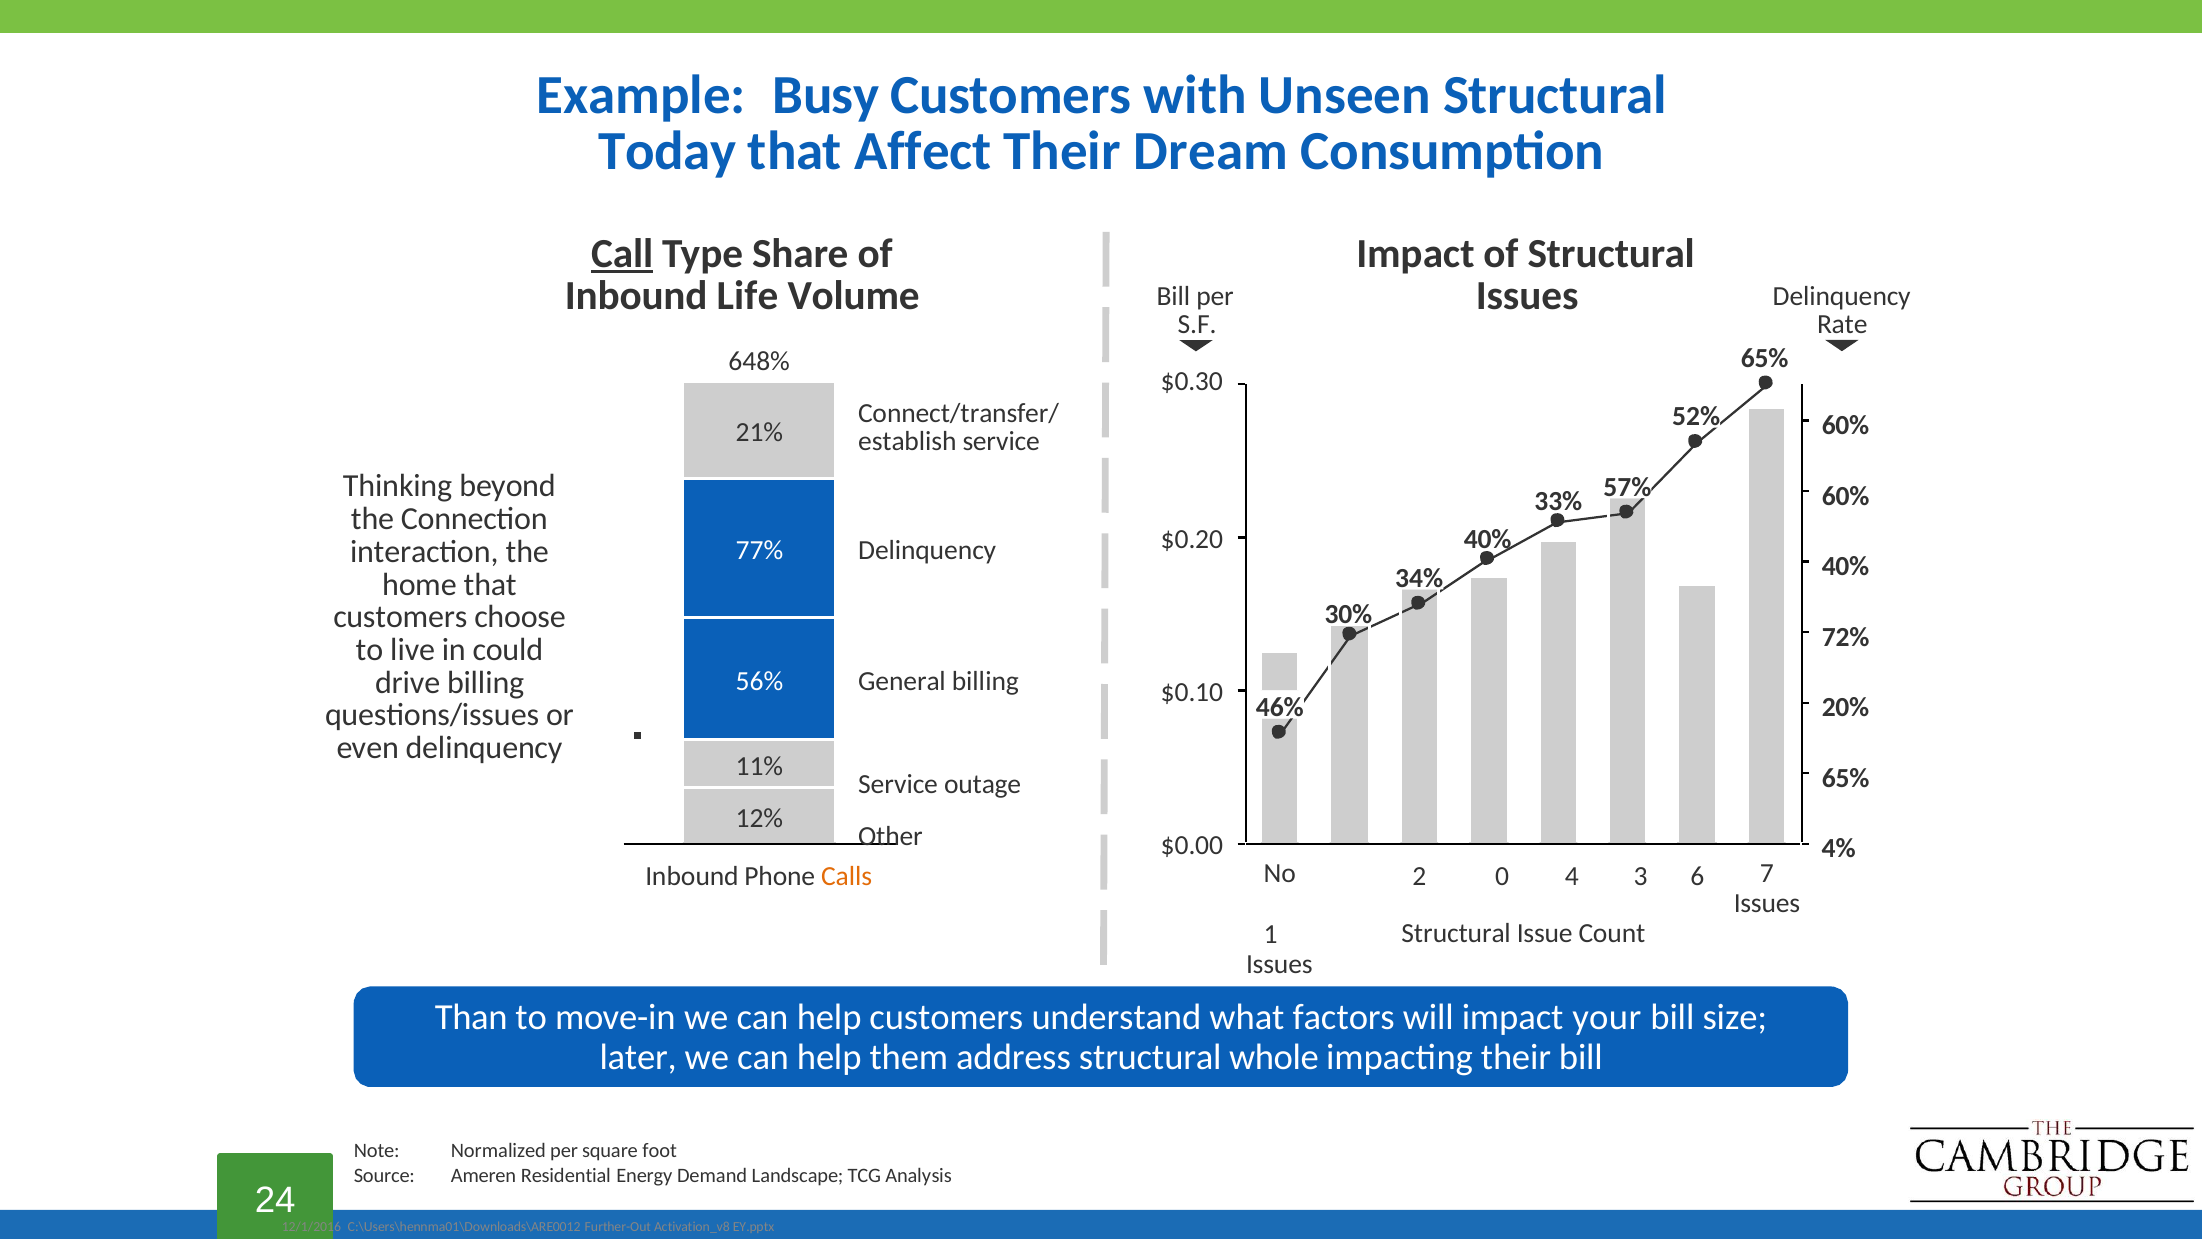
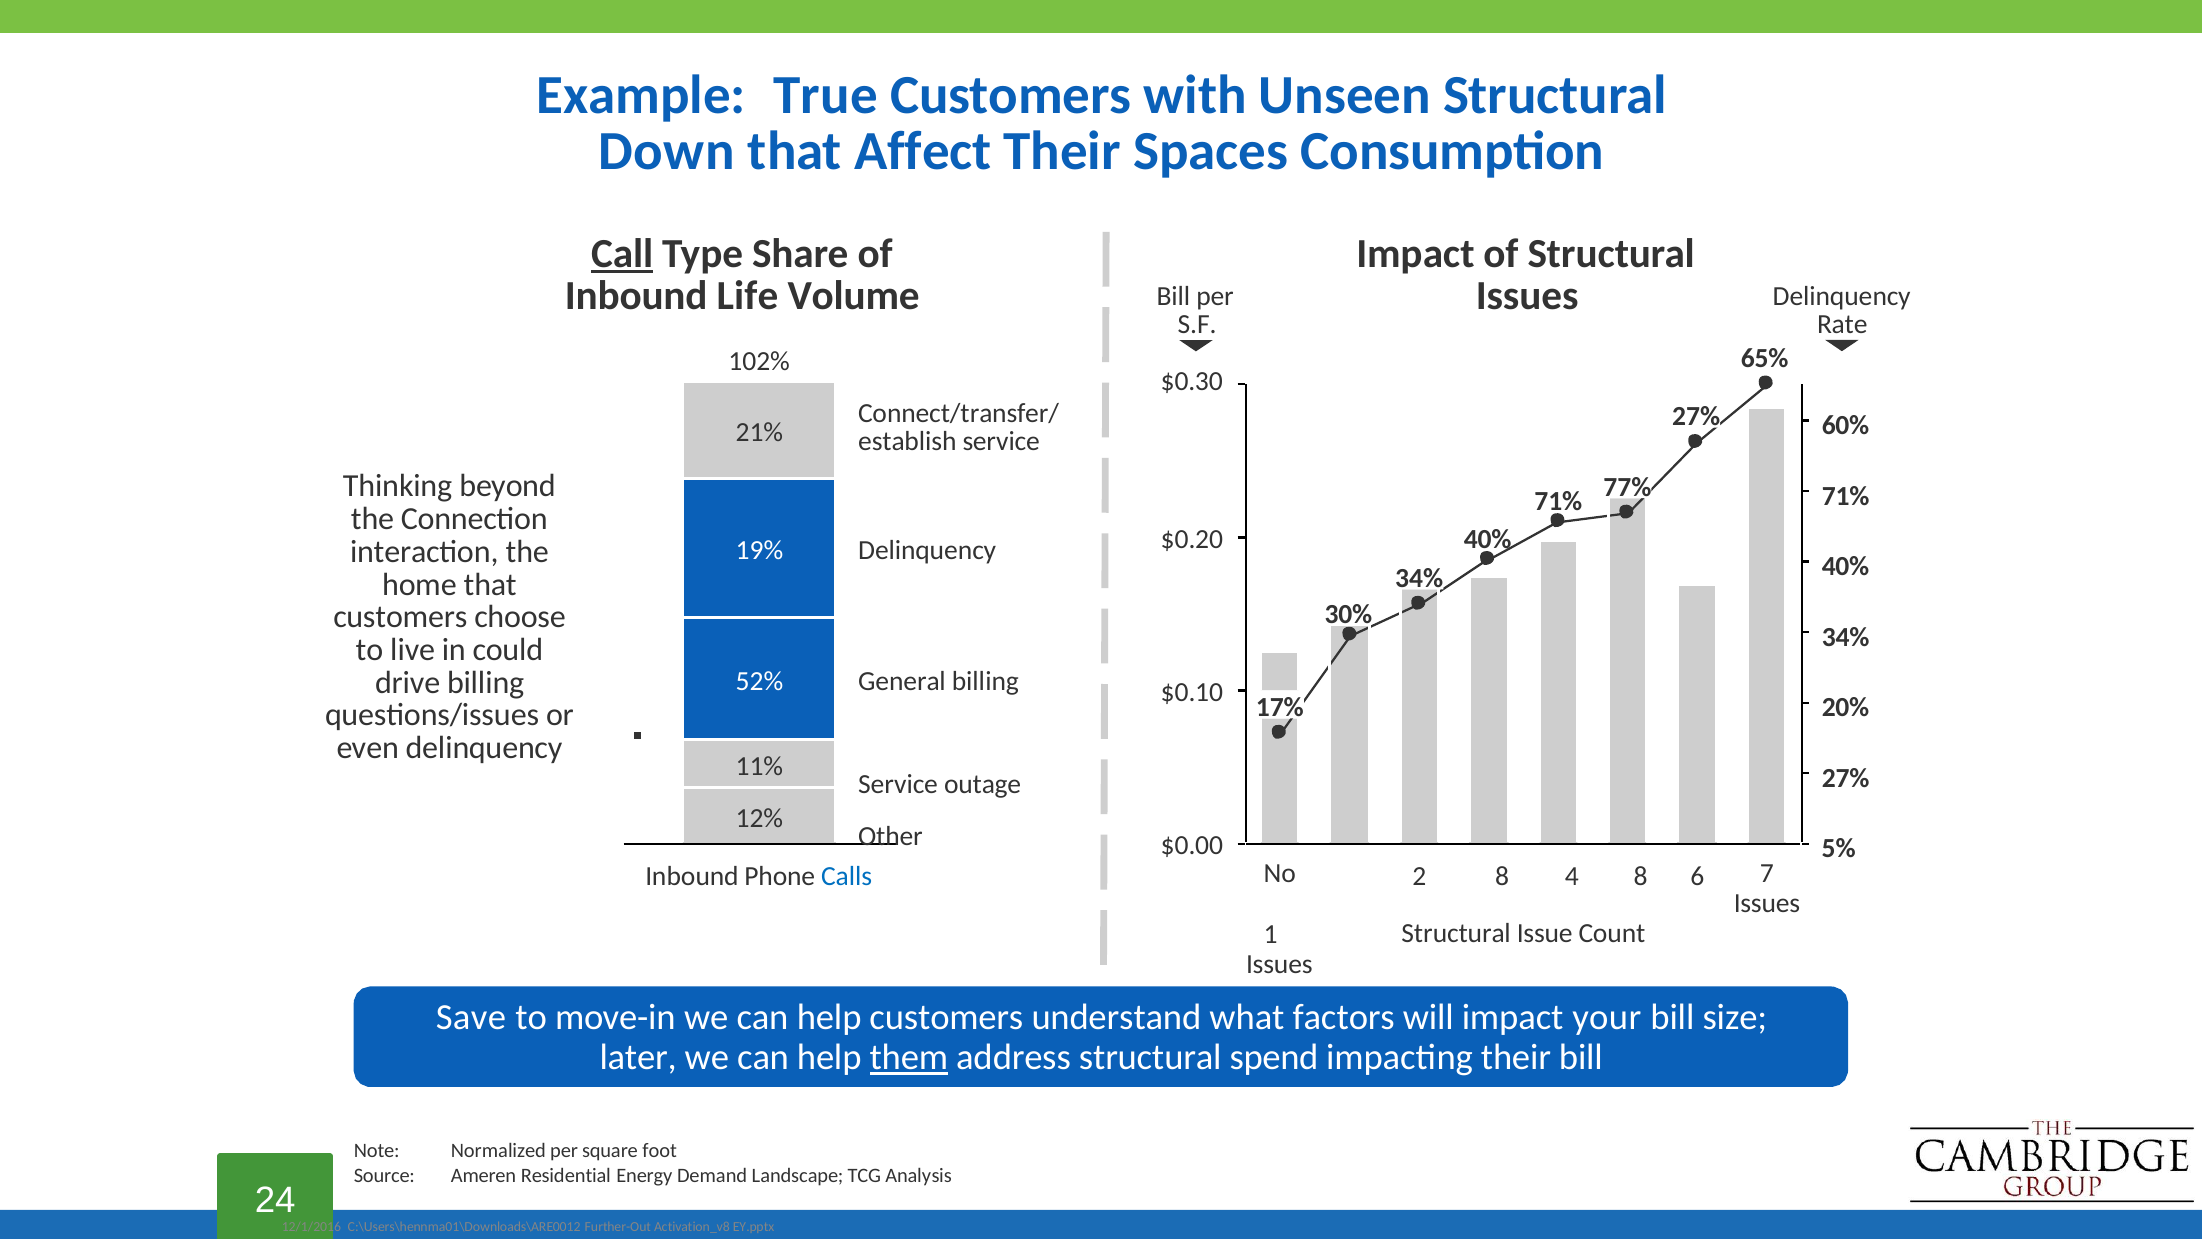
Busy: Busy -> True (826, 95)
Today: Today -> Down (667, 151)
Dream: Dream -> Spaces (1211, 151)
648%: 648% -> 102% (759, 362)
52%: 52% -> 27% (1696, 416)
57%: 57% -> 77% (1627, 487)
60%: 60% -> 71% (1846, 496)
33%: 33% -> 71% (1558, 501)
77%: 77% -> 19% (759, 550)
72%: 72% -> 34% (1846, 637)
56%: 56% -> 52% (759, 681)
46%: 46% -> 17% (1280, 707)
65%: 65% -> 27% (1846, 778)
4%: 4% -> 5% (1839, 849)
Calls colour: orange -> blue (847, 876)
2 0: 0 -> 8 (1502, 876)
4 3: 3 -> 8 (1641, 876)
Than: Than -> Save (471, 1017)
them underline: none -> present (909, 1058)
whole: whole -> spend (1274, 1058)
